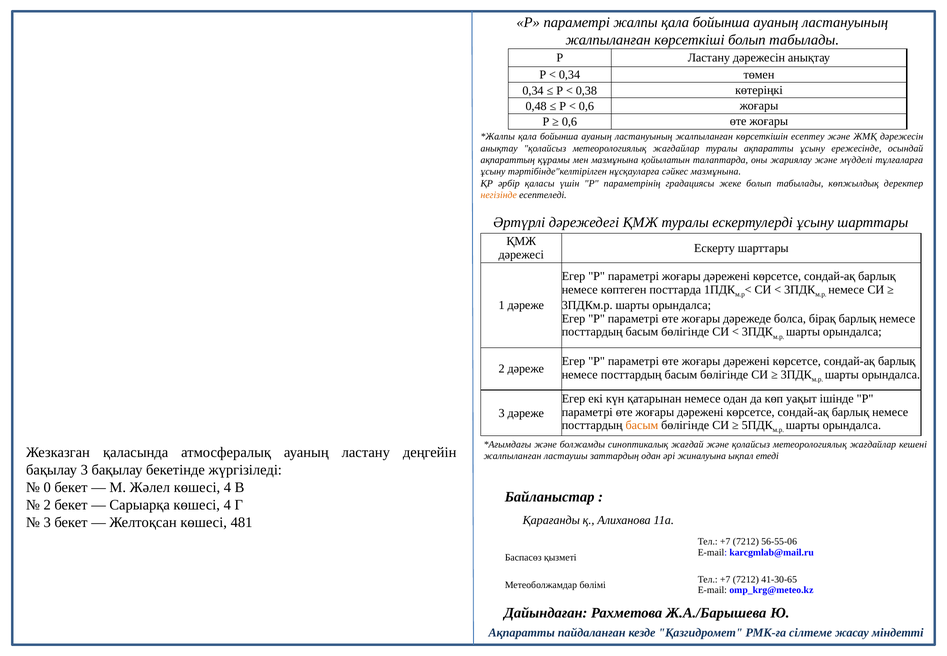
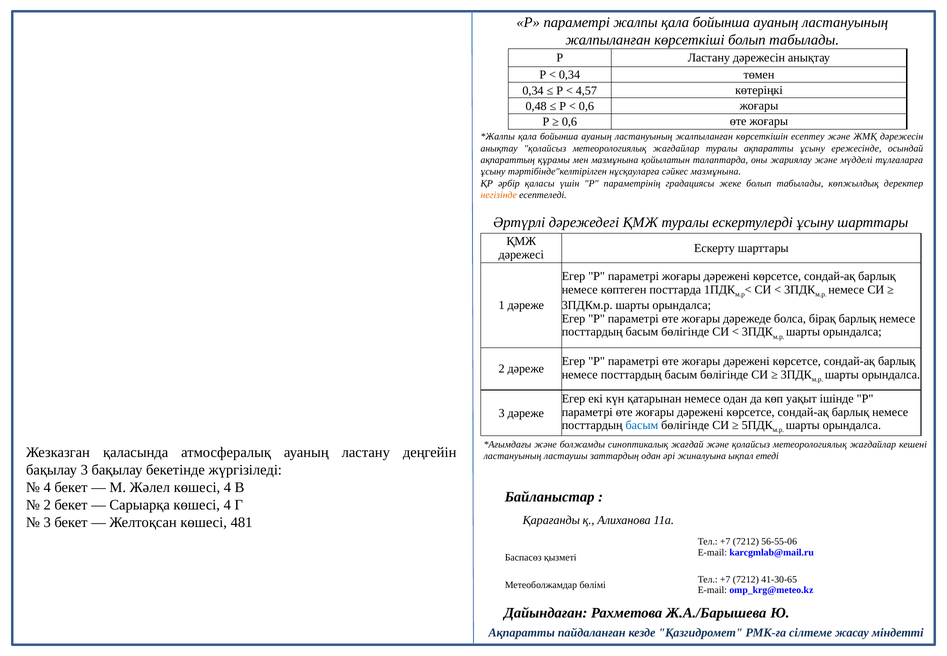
0,38: 0,38 -> 4,57 (586, 91)
басым colour: orange -> blue (642, 425)
жалпыланған: жалпыланған -> ластануының (513, 456)
0: 0 -> 4 (47, 487)
